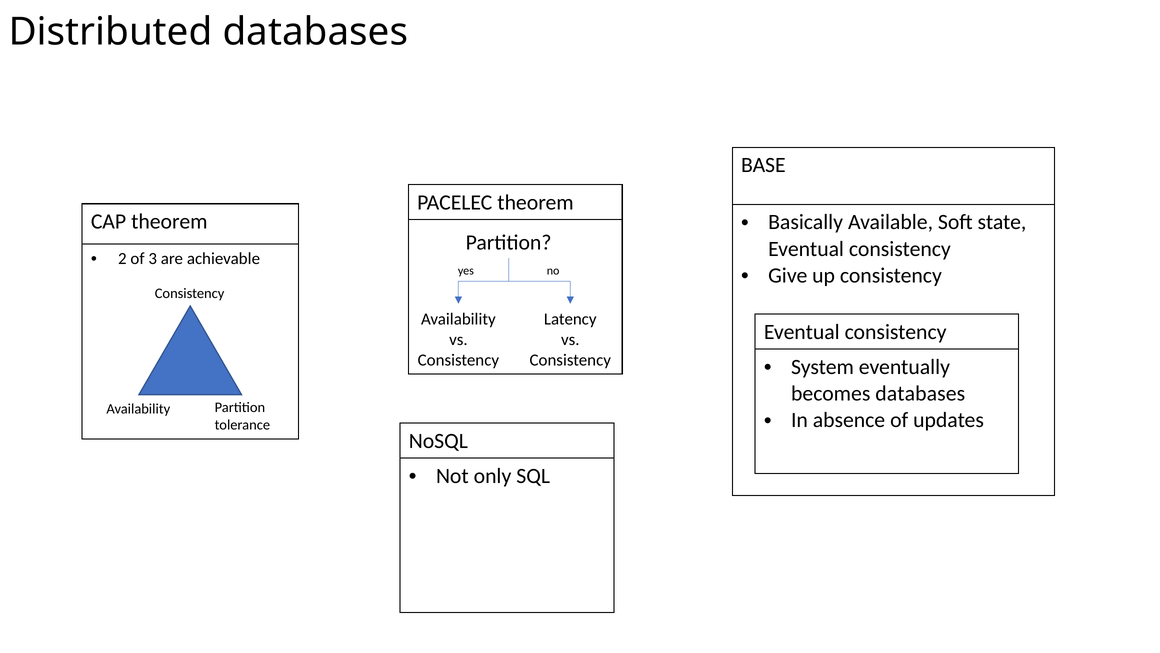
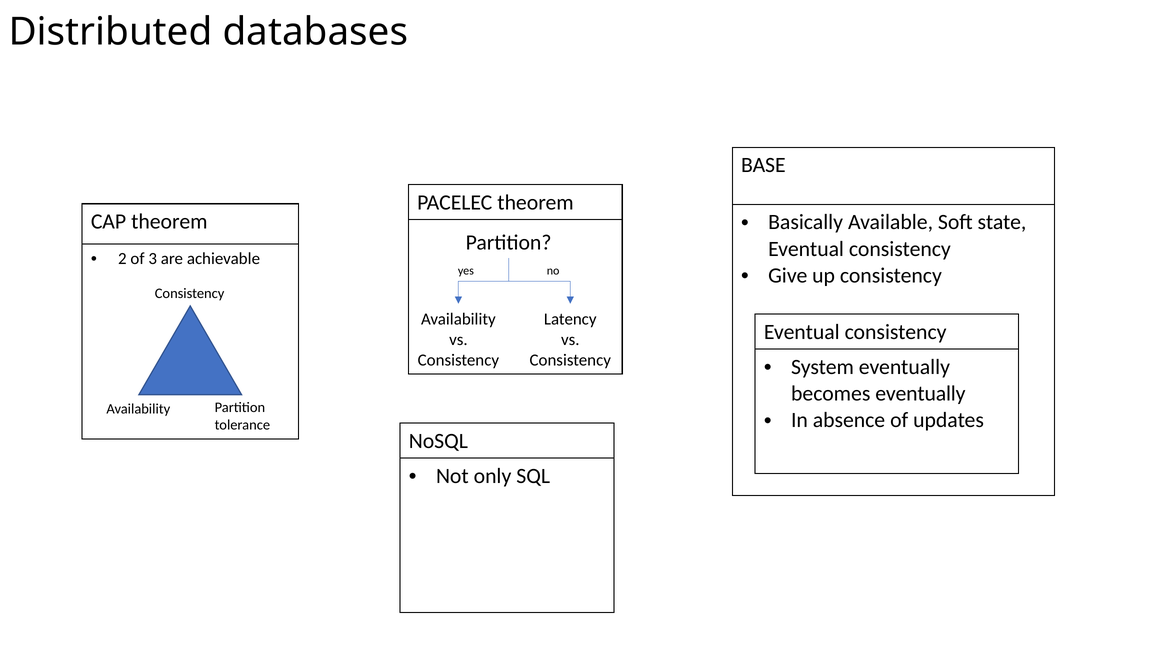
becomes databases: databases -> eventually (920, 393)
